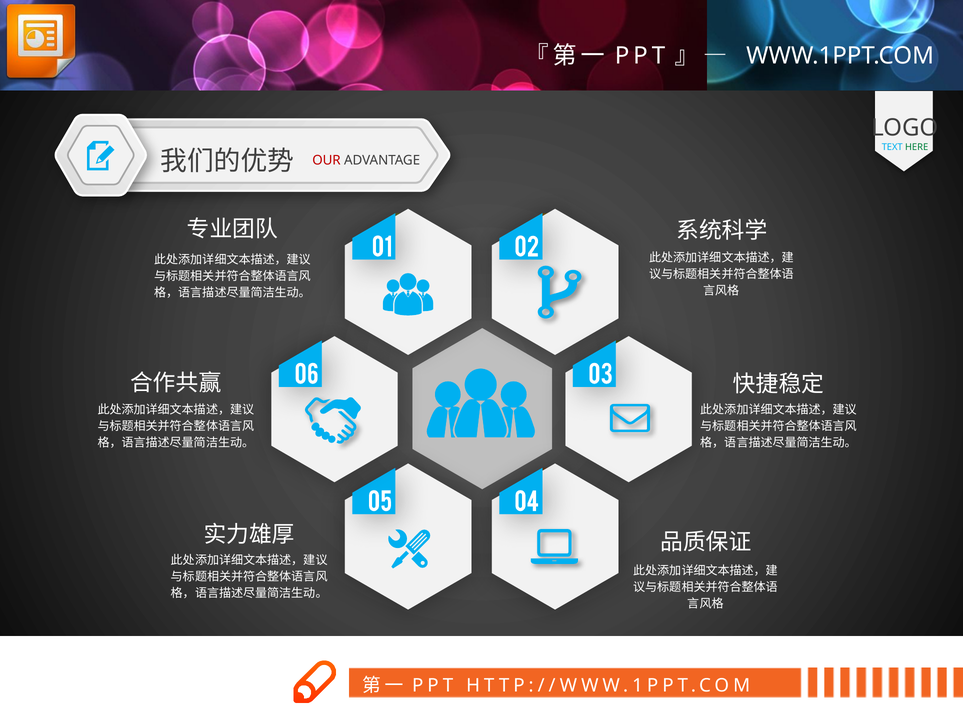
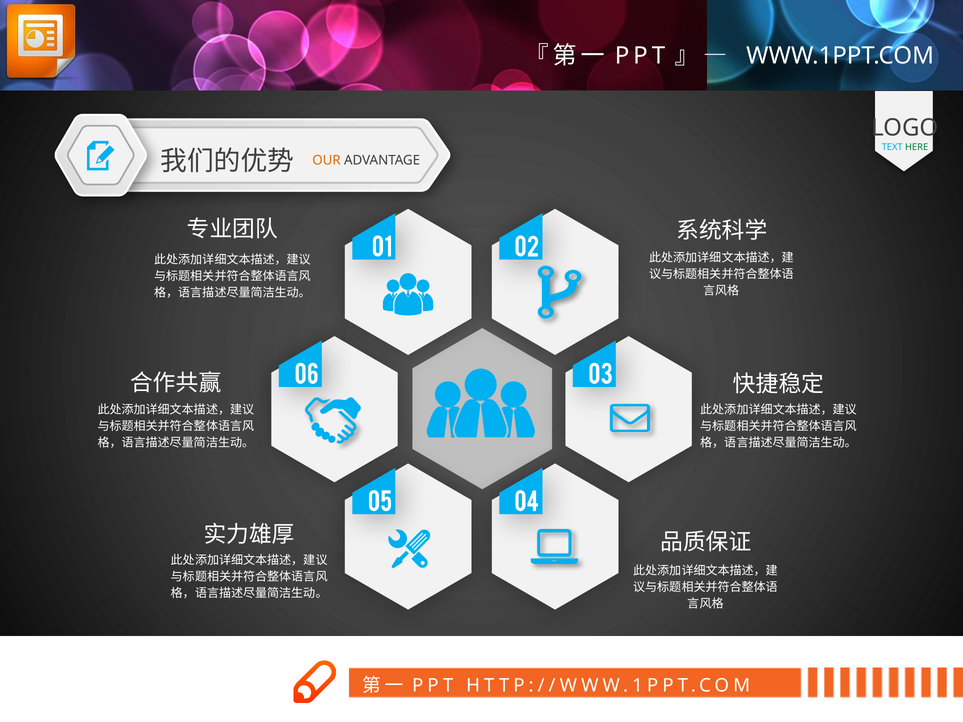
OUR colour: red -> orange (326, 160)
